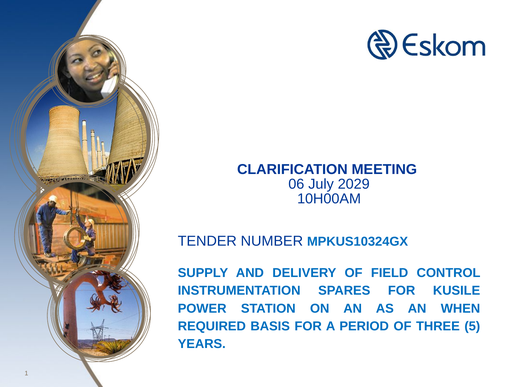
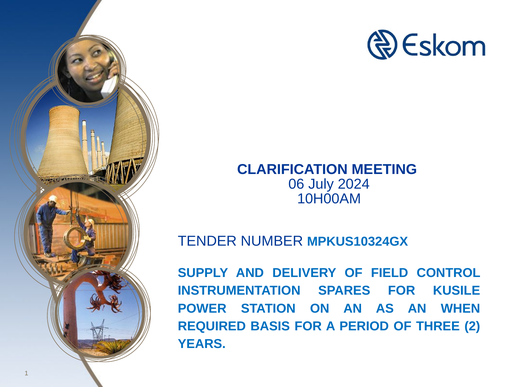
2029: 2029 -> 2024 (354, 184)
5: 5 -> 2 (472, 326)
